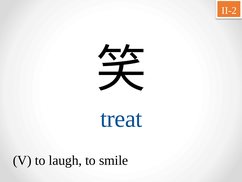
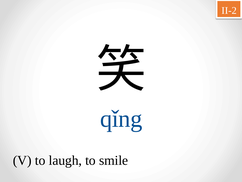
treat: treat -> qǐng (121, 119)
